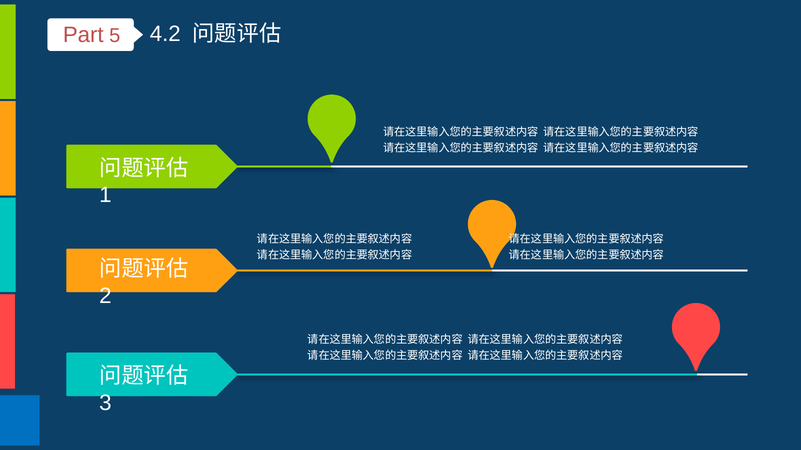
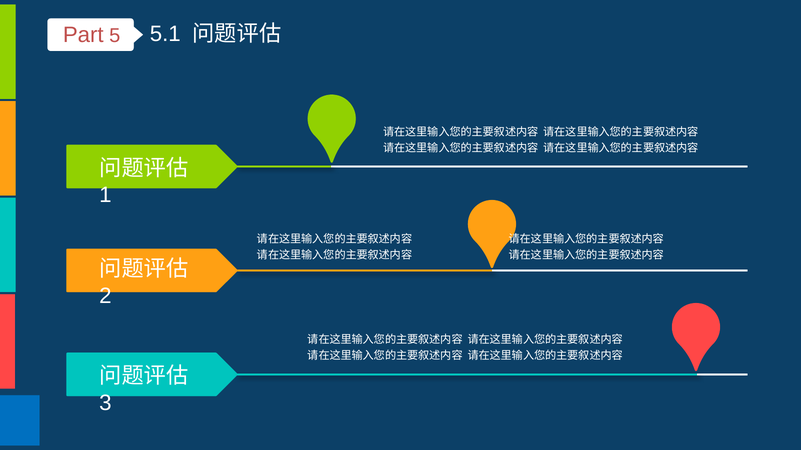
4.2: 4.2 -> 5.1 (165, 34)
